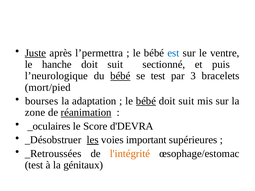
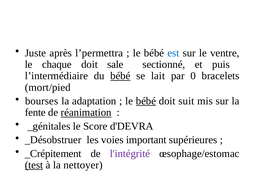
Juste underline: present -> none (35, 53)
hanche: hanche -> chaque (57, 64)
suit: suit -> sale (115, 64)
l’neurologique: l’neurologique -> l’intermédiaire (56, 76)
se test: test -> lait (158, 76)
3: 3 -> 0 (193, 76)
zone: zone -> fente (35, 113)
_oculaires: _oculaires -> _génitales (49, 126)
les underline: present -> none (93, 140)
_Retroussées: _Retroussées -> _Crépitement (53, 154)
l'intégrité colour: orange -> purple (130, 154)
test underline: none -> present (34, 165)
génitaux: génitaux -> nettoyer (83, 165)
